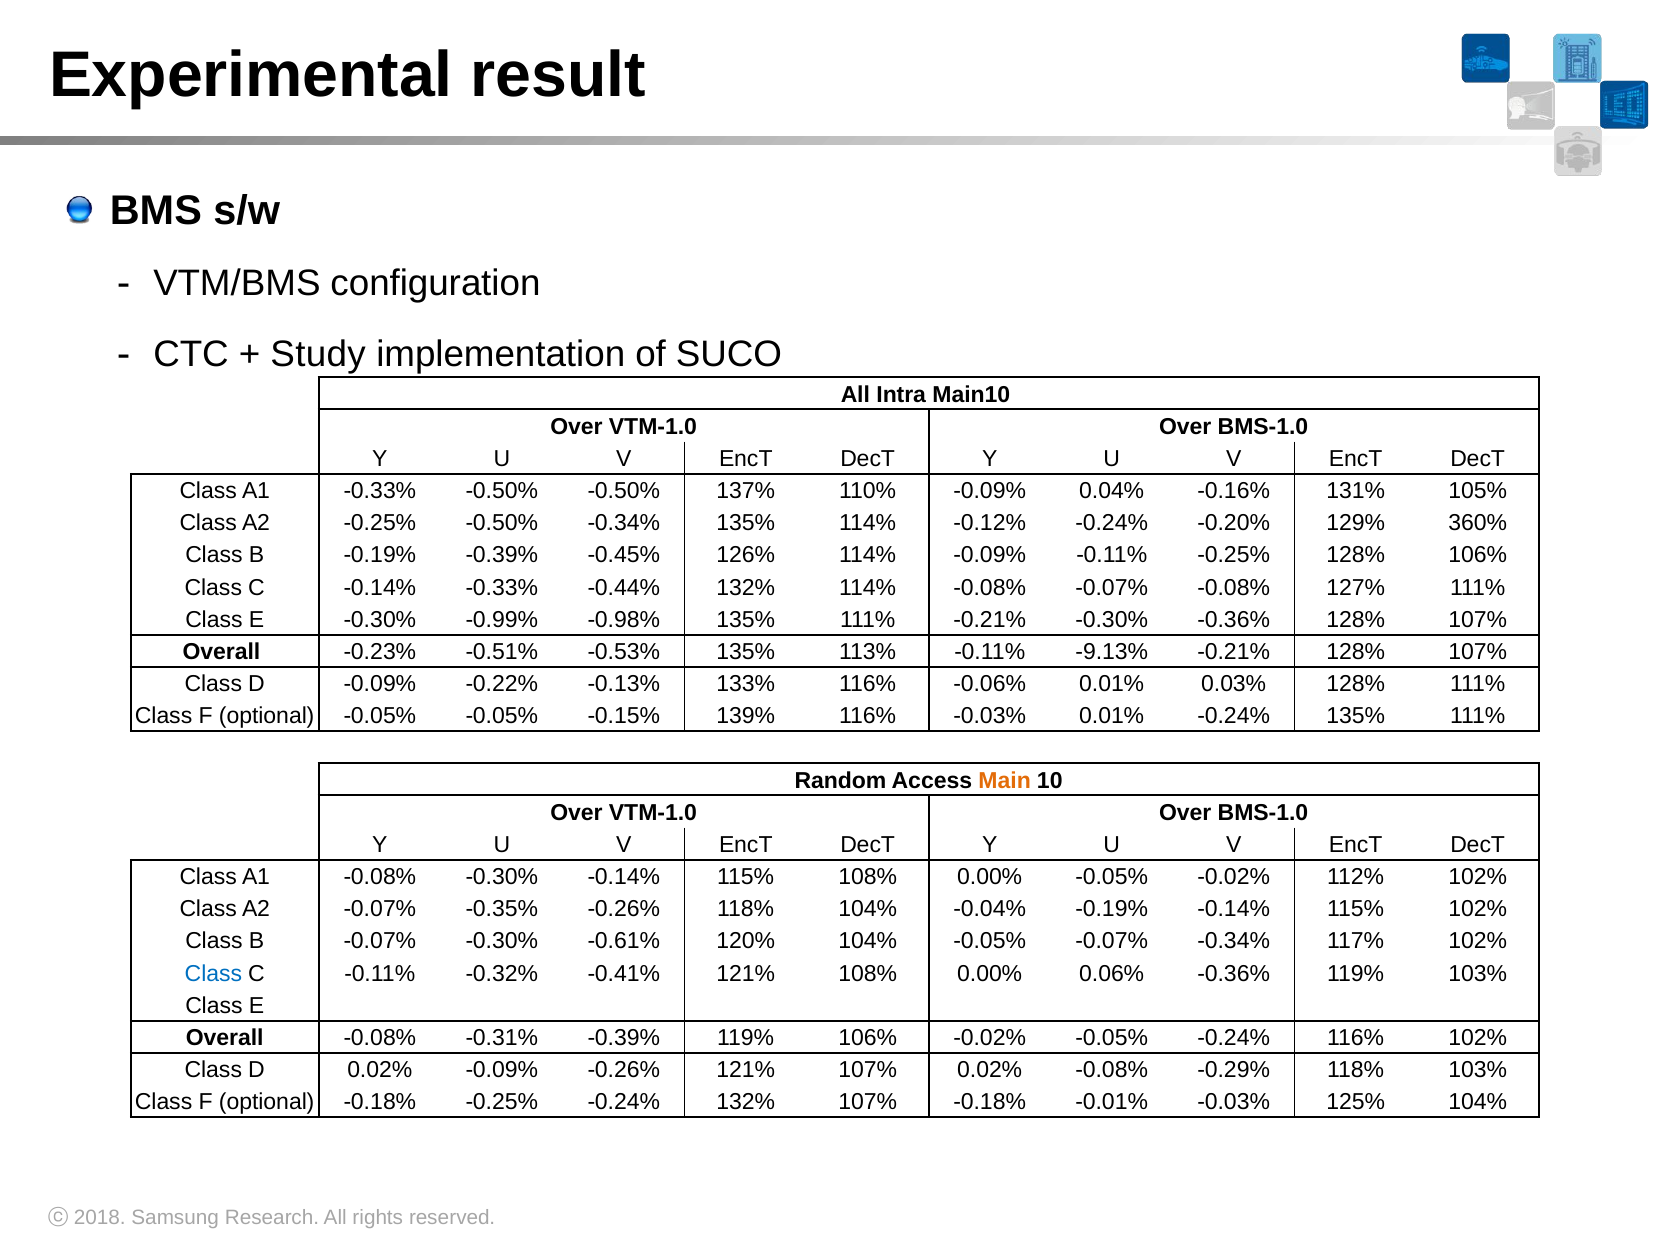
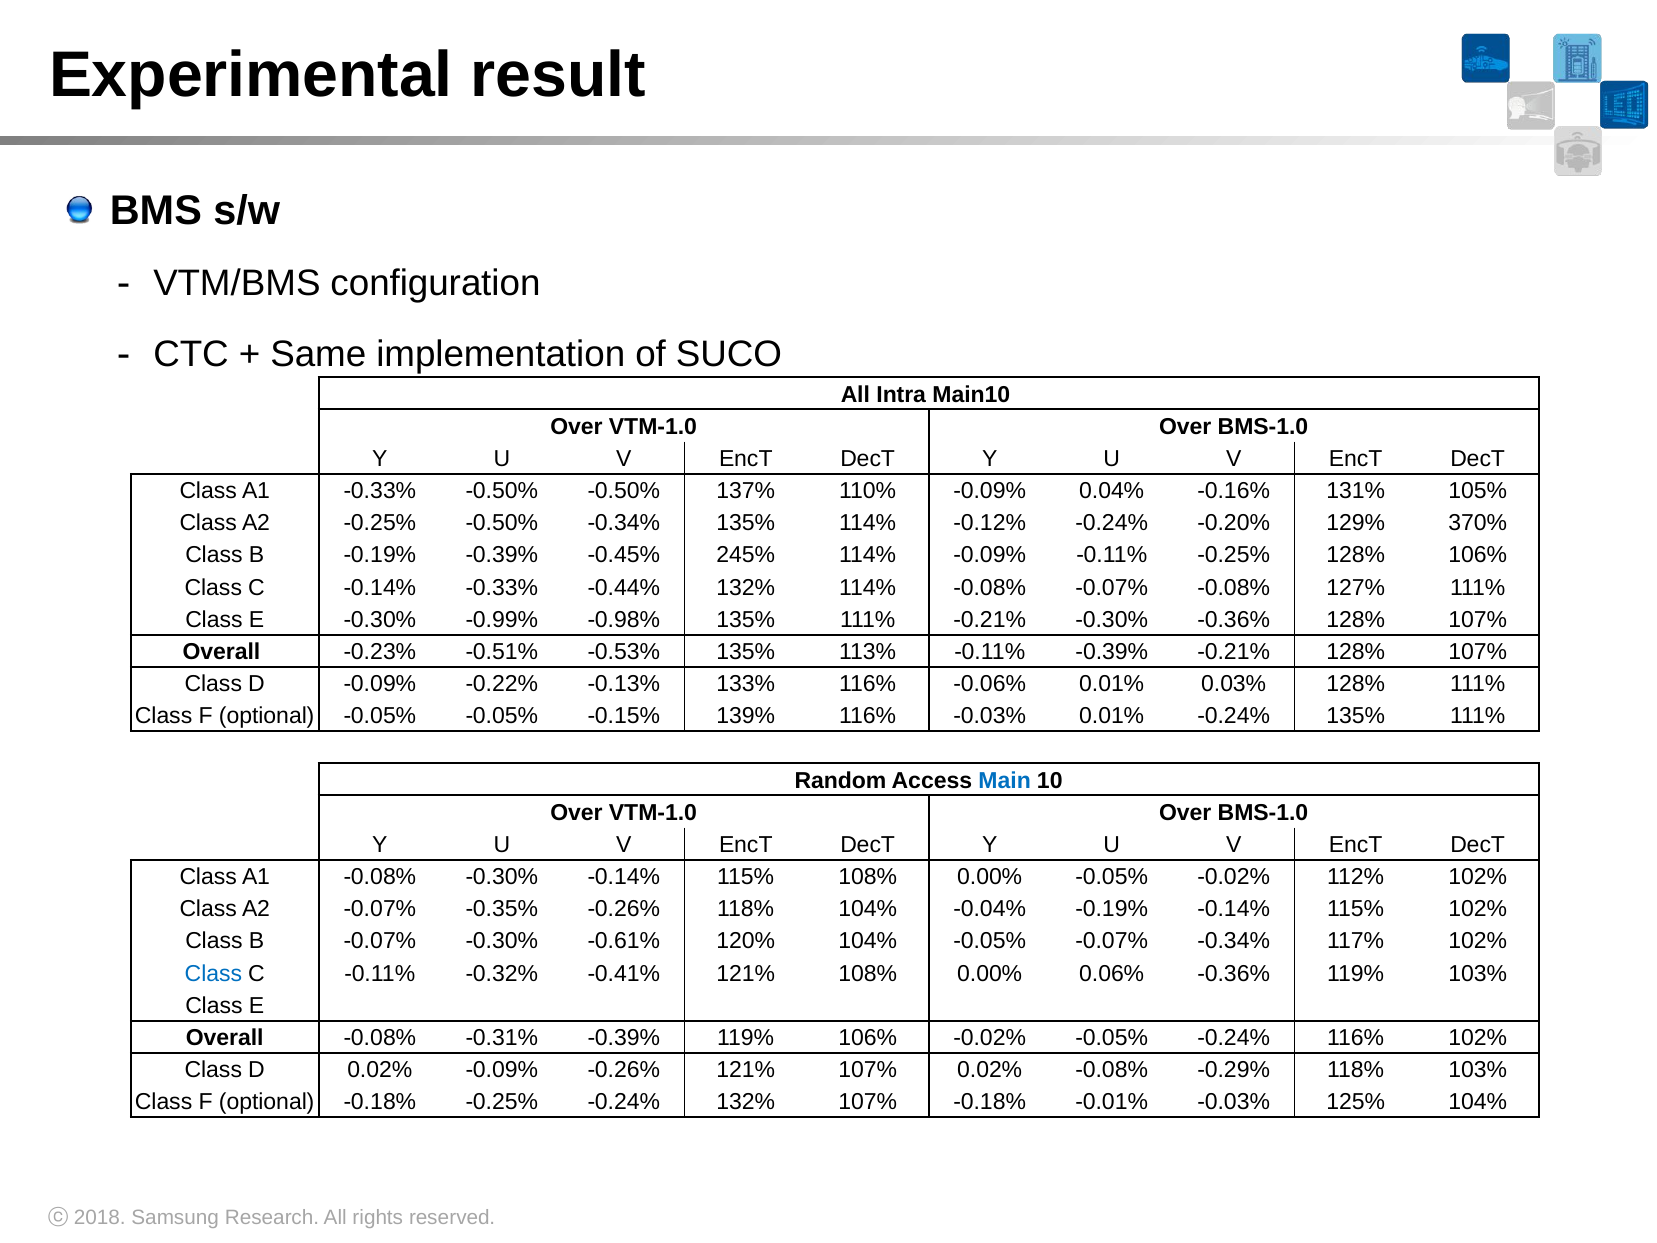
Study: Study -> Same (318, 354)
360%: 360% -> 370% (1478, 523)
126%: 126% -> 245% (746, 555)
-0.11% -9.13%: -9.13% -> -0.39% (1112, 652)
Main colour: orange -> blue (1005, 780)
